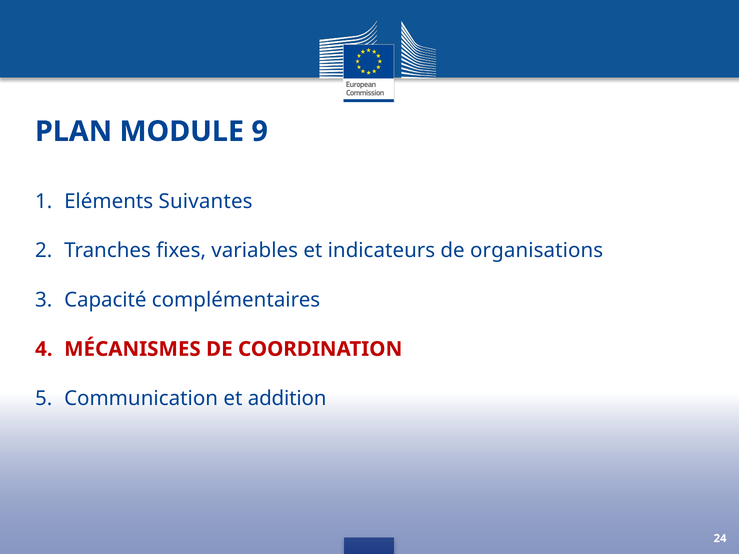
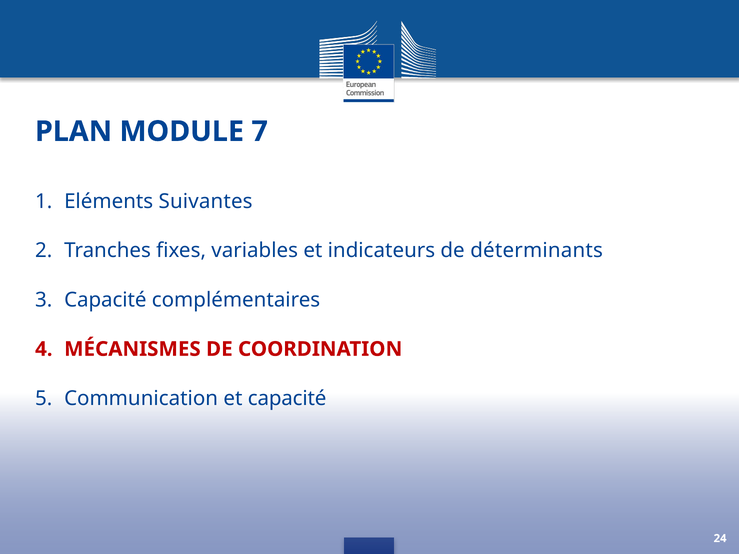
9: 9 -> 7 (260, 131)
organisations: organisations -> déterminants (537, 251)
et addition: addition -> capacité (287, 399)
